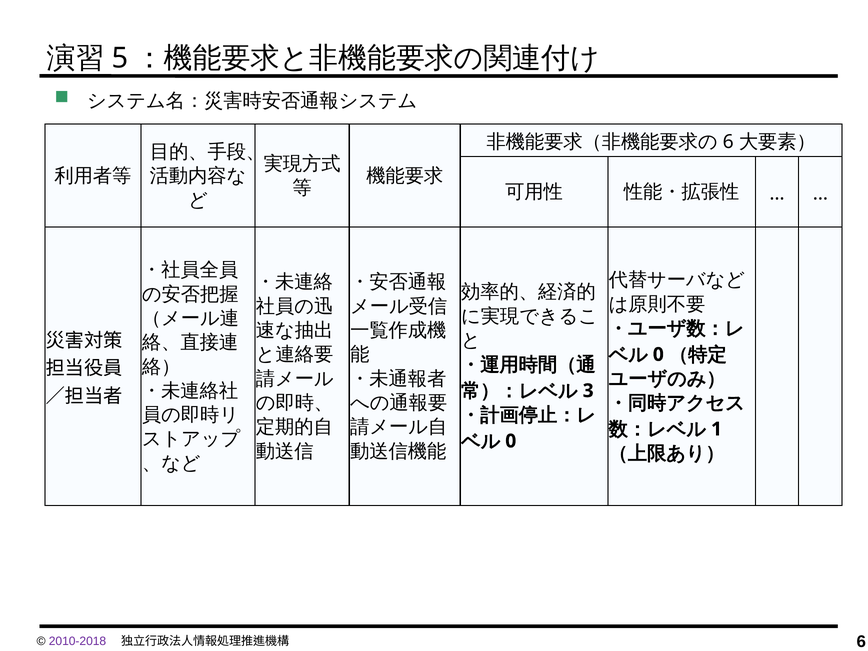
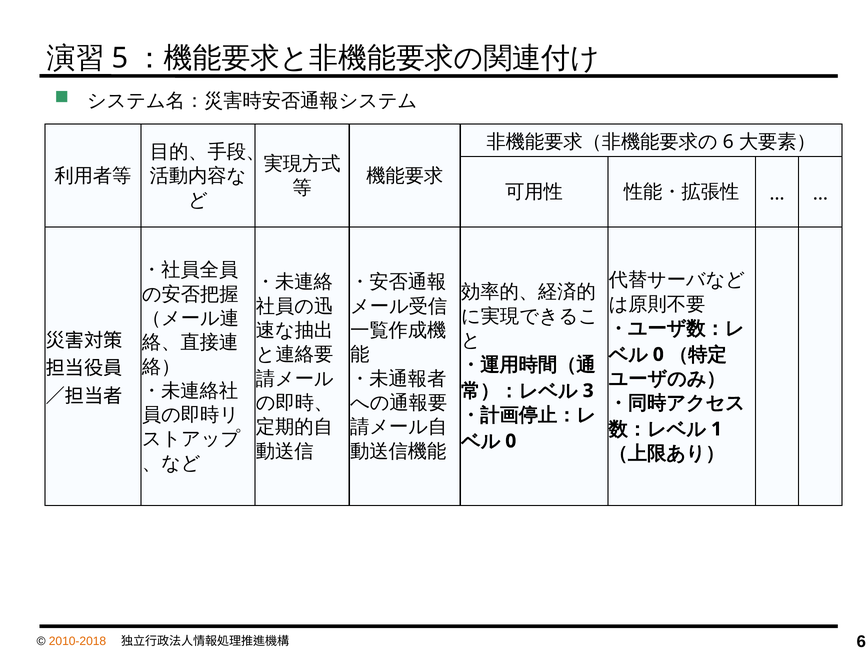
2010-2018 colour: purple -> orange (77, 641)
